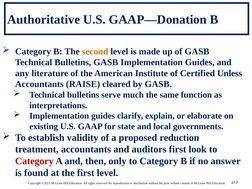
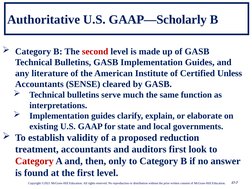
GAAP—Donation: GAAP—Donation -> GAAP—Scholarly (158, 20)
second colour: orange -> red (95, 51)
RAISE: RAISE -> SENSE (83, 84)
